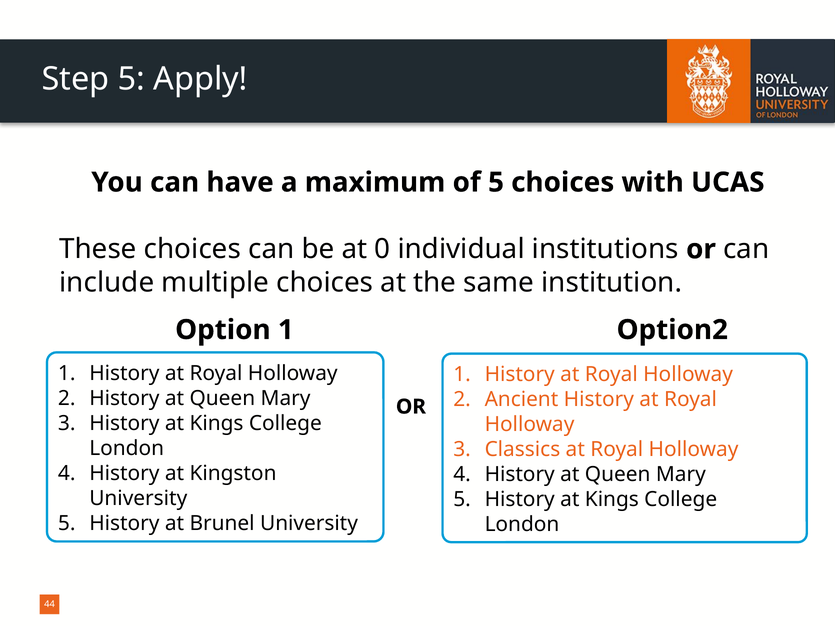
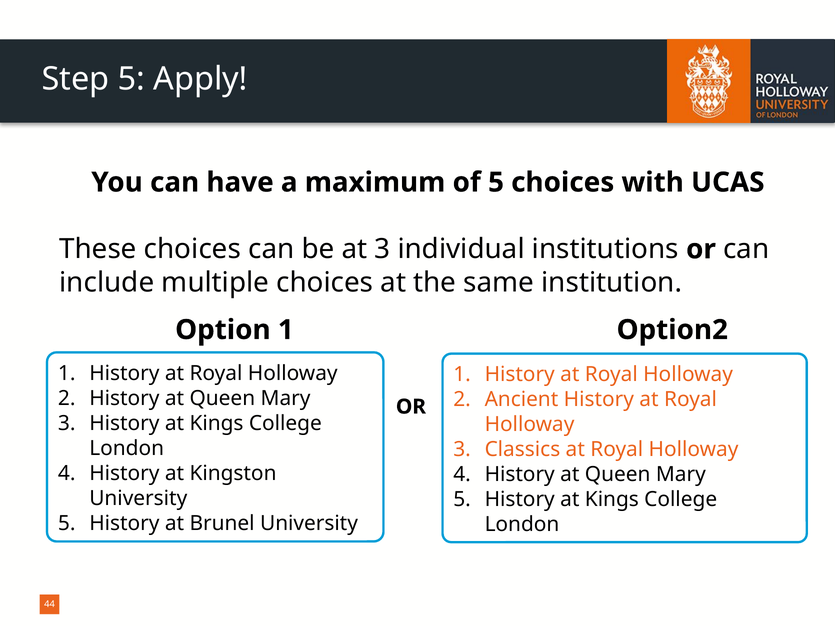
at 0: 0 -> 3 (382, 249)
